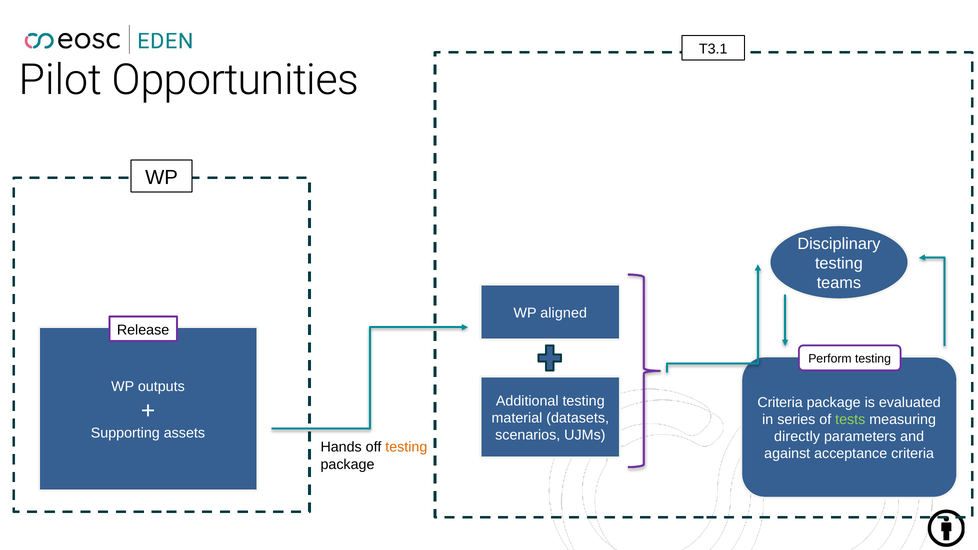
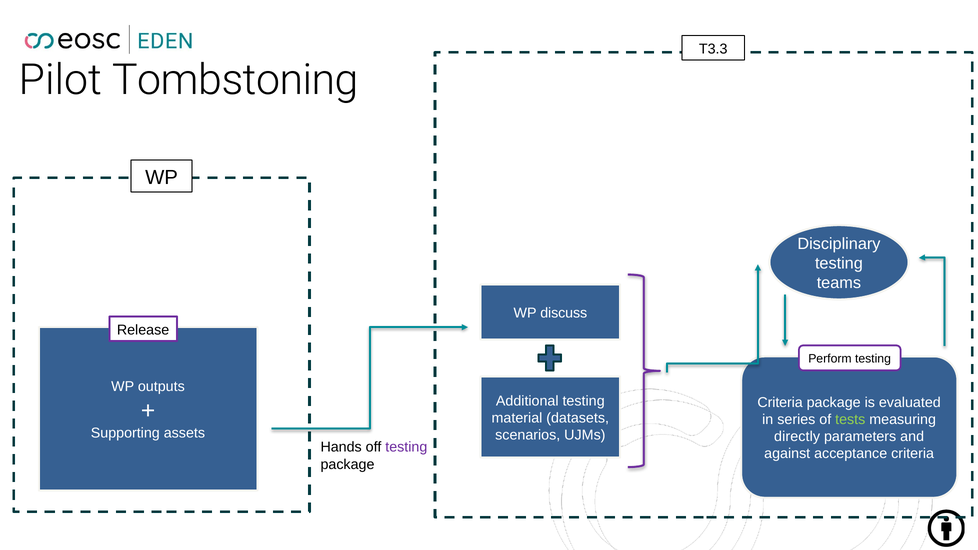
T3.1: T3.1 -> T3.3 (713, 49)
Opportunities: Opportunities -> Tombstoning (235, 80)
aligned: aligned -> discuss (564, 313)
testing colour: orange -> purple (406, 447)
